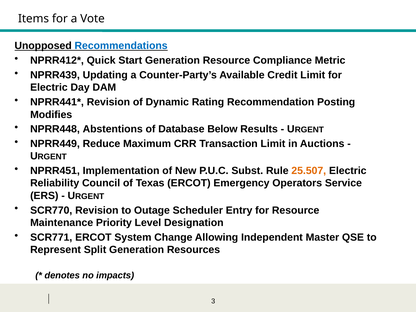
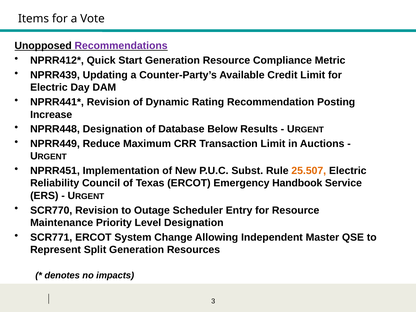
Recommendations colour: blue -> purple (121, 46)
Modifies: Modifies -> Increase (51, 115)
NPRR448 Abstentions: Abstentions -> Designation (113, 129)
Operators: Operators -> Handbook (297, 183)
